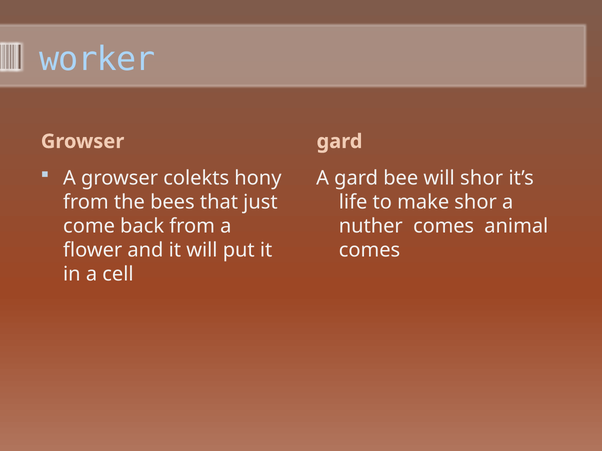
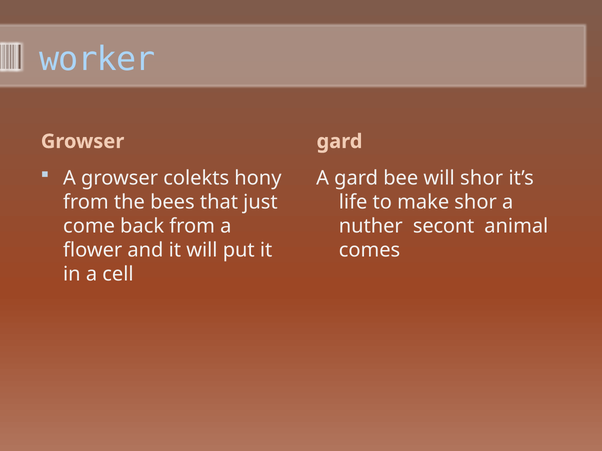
nuther comes: comes -> secont (444, 226)
